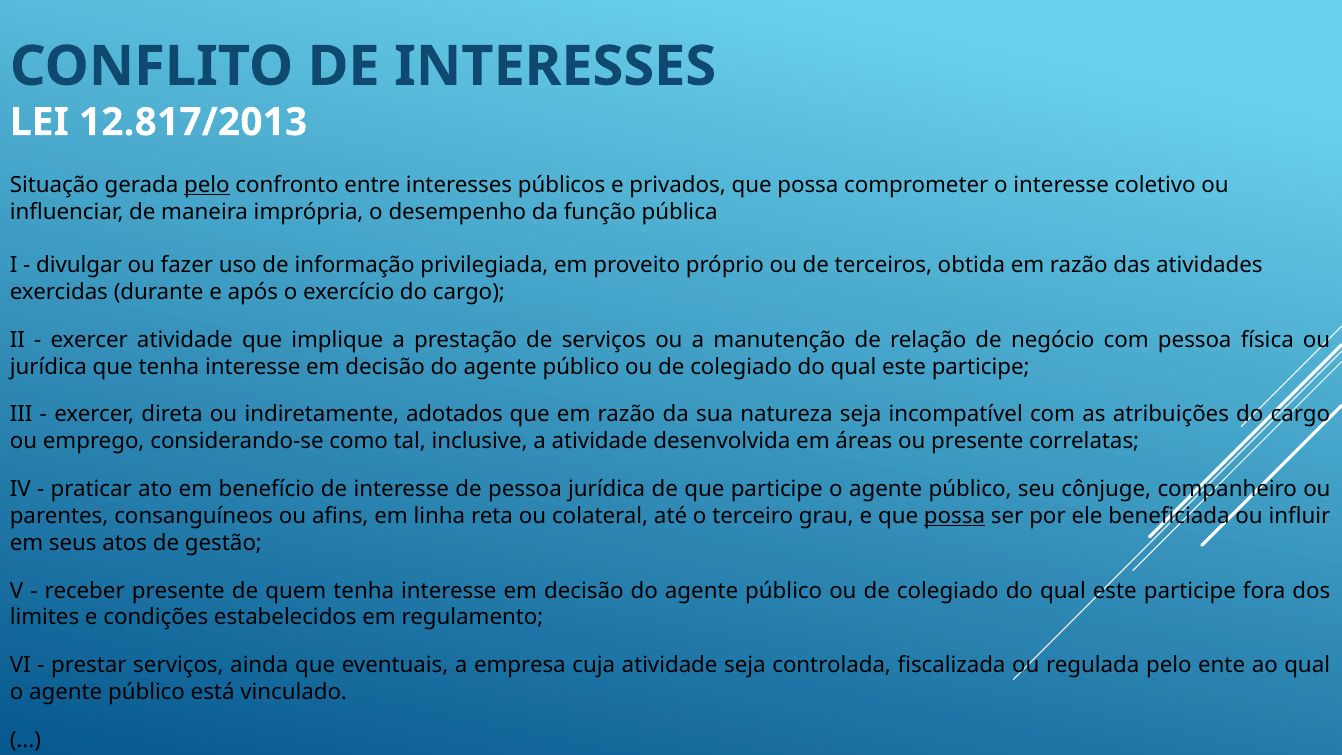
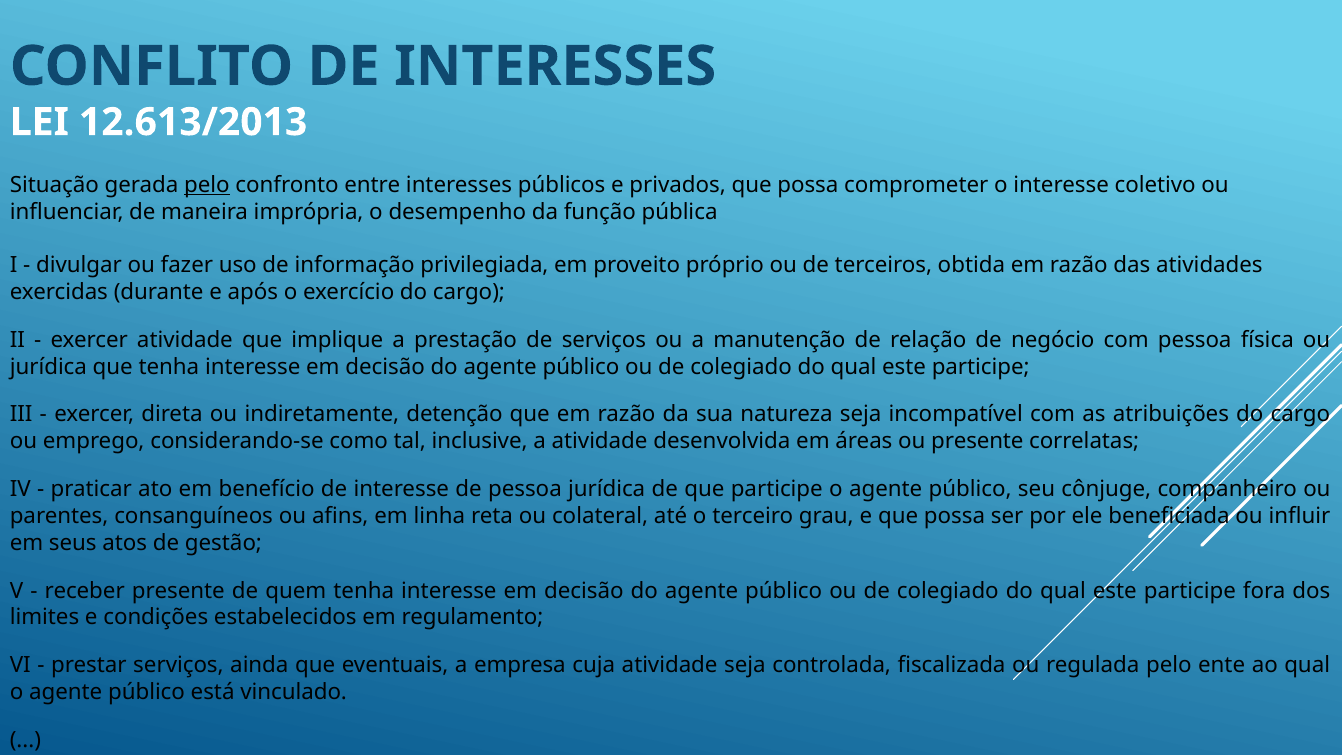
12.817/2013: 12.817/2013 -> 12.613/2013 (193, 122)
adotados: adotados -> detenção (455, 415)
possa underline: present -> none (955, 516)
